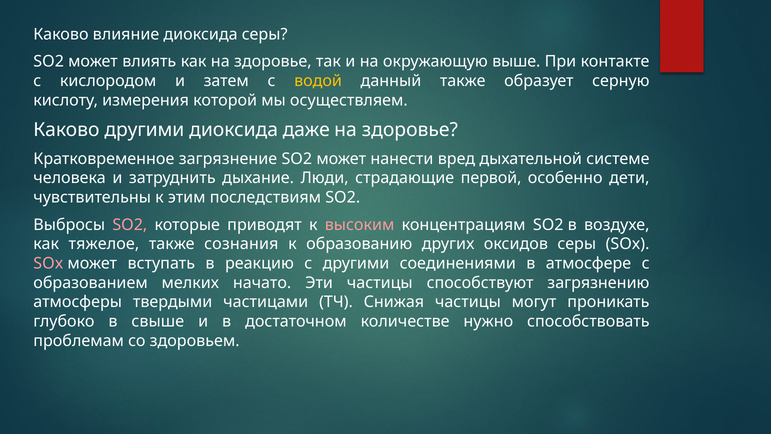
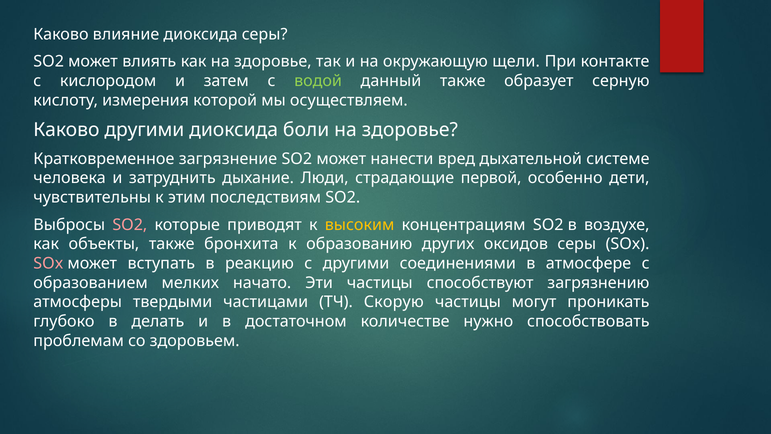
выше: выше -> щели (516, 62)
водой colour: yellow -> light green (318, 81)
даже: даже -> боли (306, 130)
высоким colour: pink -> yellow (360, 225)
тяжелое: тяжелое -> объекты (104, 244)
сознания: сознания -> бронхита (241, 244)
Снижая: Снижая -> Скорую (394, 302)
свыше: свыше -> делать (158, 321)
